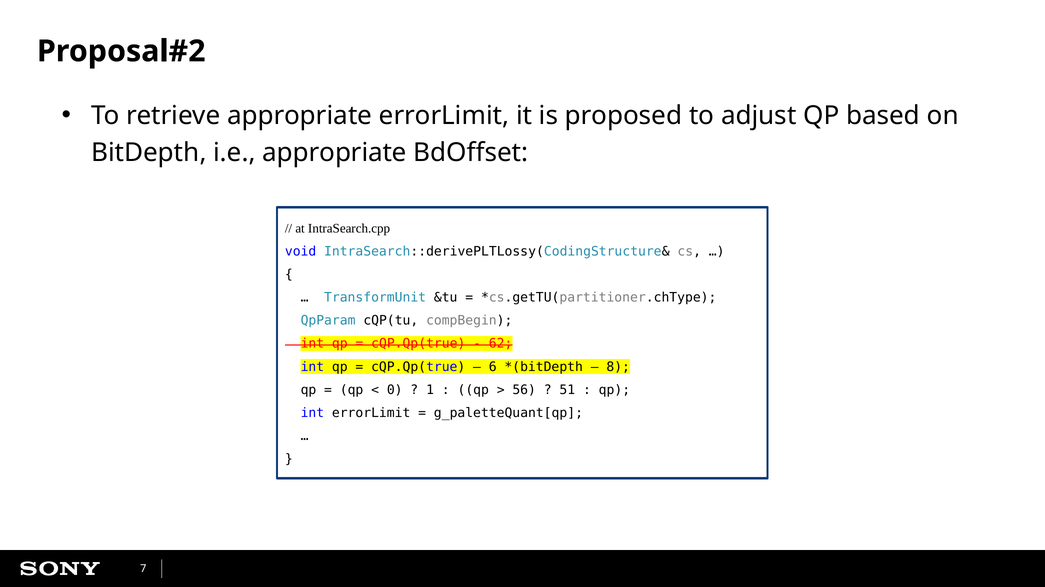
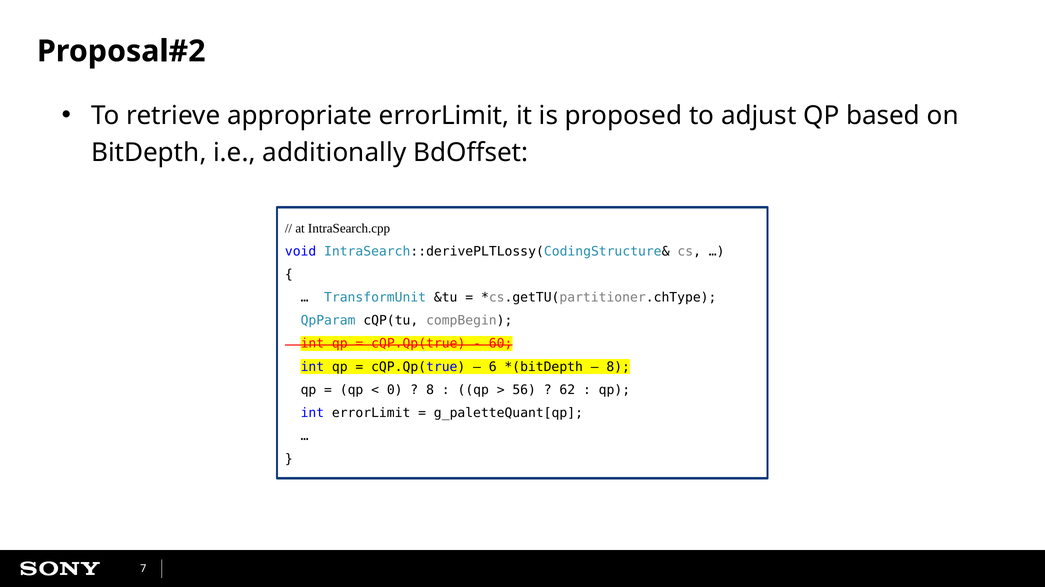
i.e appropriate: appropriate -> additionally (334, 153)
62: 62 -> 60 (501, 344)
1: 1 -> 8 (430, 390)
51: 51 -> 62 (567, 390)
